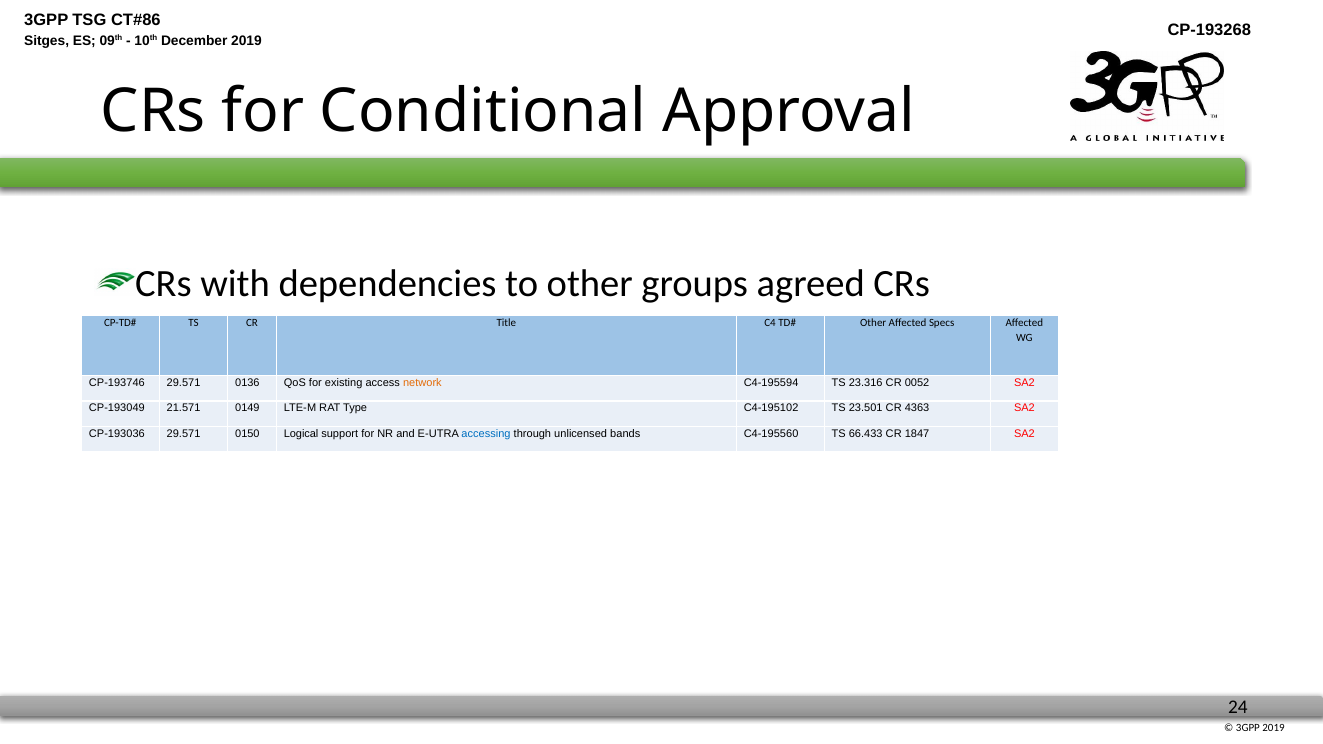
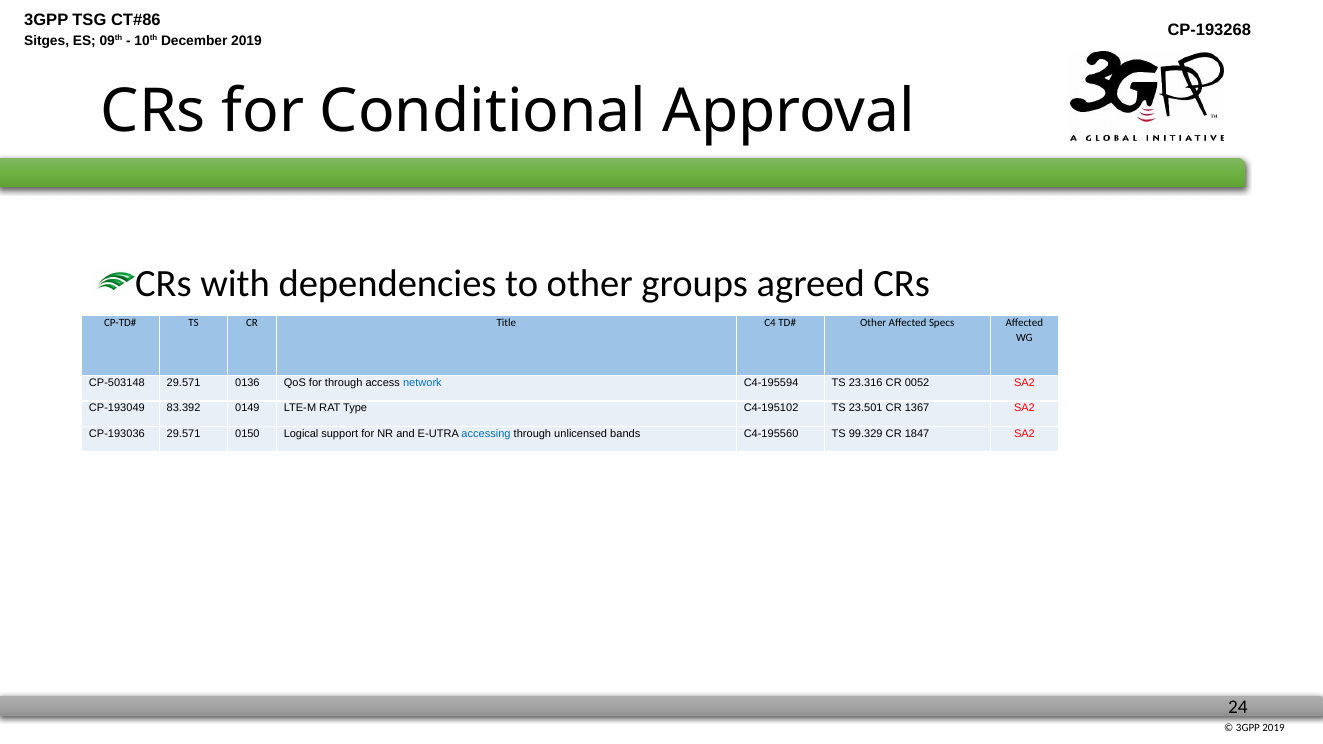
CP-193746: CP-193746 -> CP-503148 (117, 383)
for existing: existing -> through (344, 383)
network colour: orange -> blue (422, 383)
21.571: 21.571 -> 83.392 (184, 408)
4363: 4363 -> 1367 (917, 408)
66.433: 66.433 -> 99.329 (866, 434)
